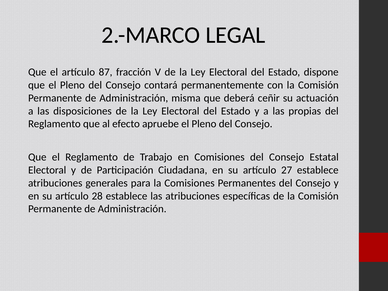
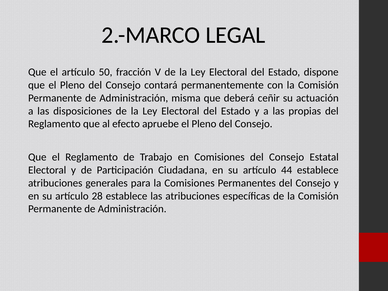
87: 87 -> 50 (106, 72)
27: 27 -> 44 (287, 170)
